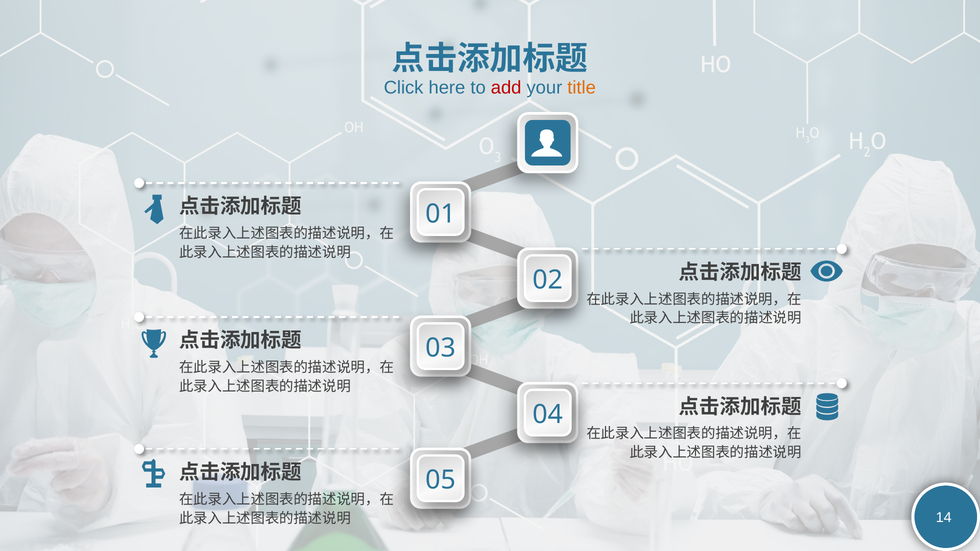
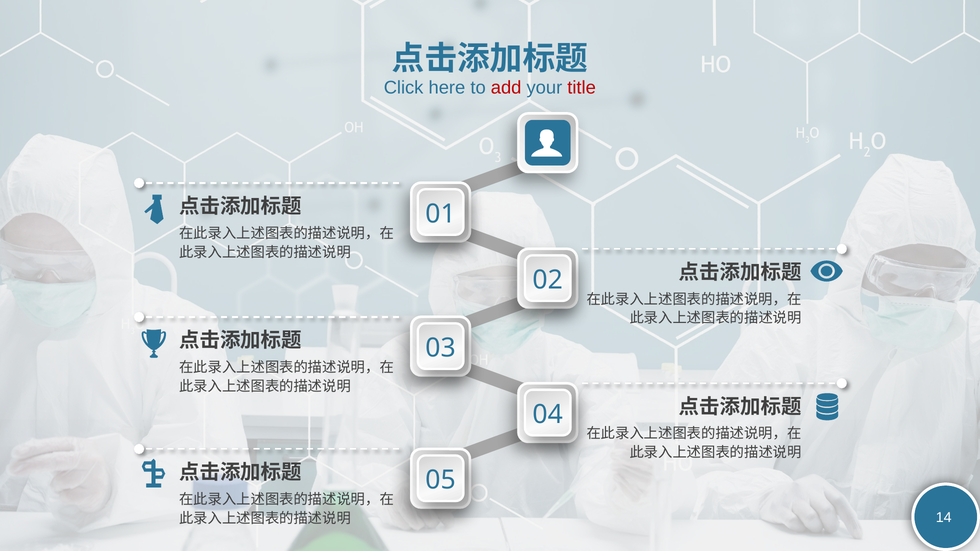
title colour: orange -> red (582, 88)
